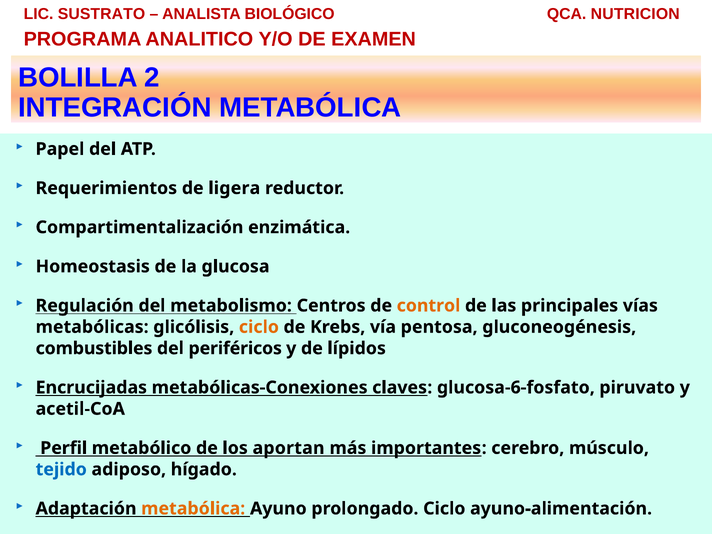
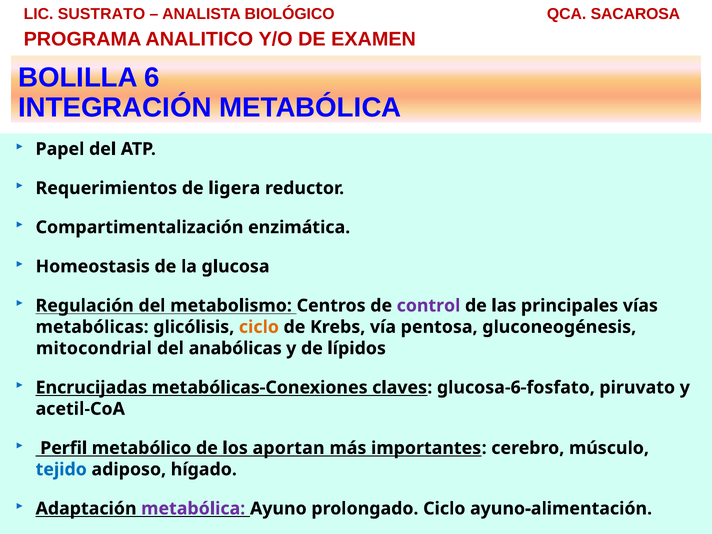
NUTRICION: NUTRICION -> SACAROSA (635, 14)
2: 2 -> 6 (152, 78)
control colour: orange -> purple (429, 306)
combustibles: combustibles -> mitocondrial (94, 348)
periféricos: periféricos -> anabólicas (235, 348)
metabólica colour: orange -> purple (193, 509)
